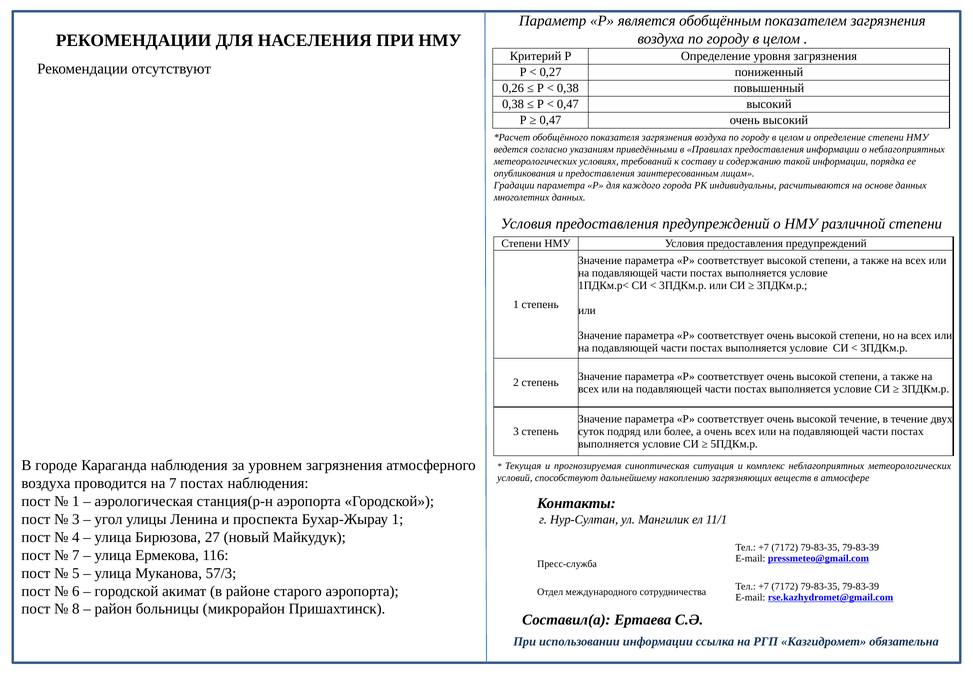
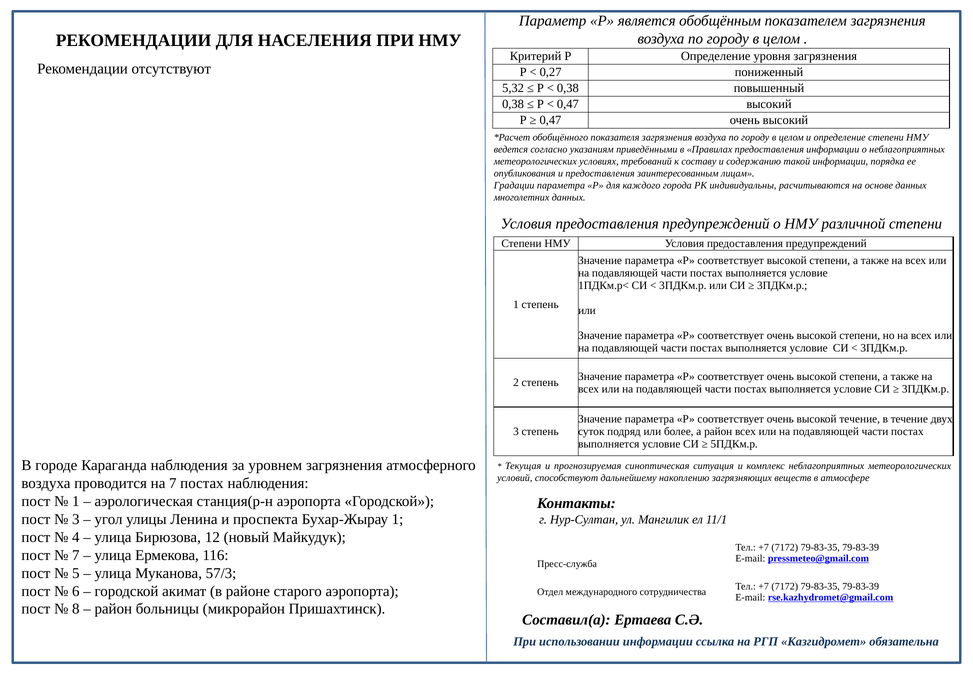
0,26: 0,26 -> 5,32 (513, 88)
а очень: очень -> район (718, 431)
27: 27 -> 12 (212, 537)
